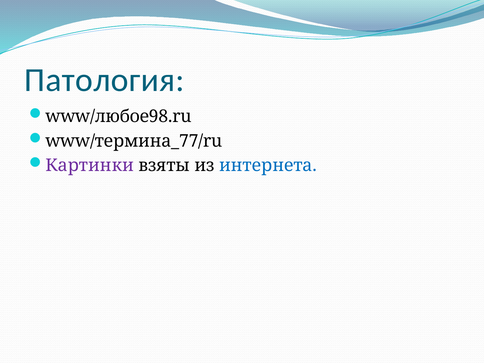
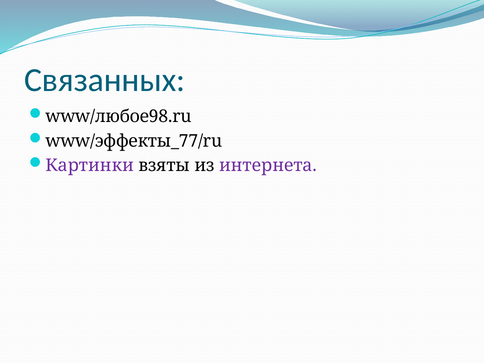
Патология: Патология -> Связанных (105, 80)
www/термина_77/ru: www/термина_77/ru -> www/эффекты_77/ru (134, 141)
интернета colour: blue -> purple (268, 165)
